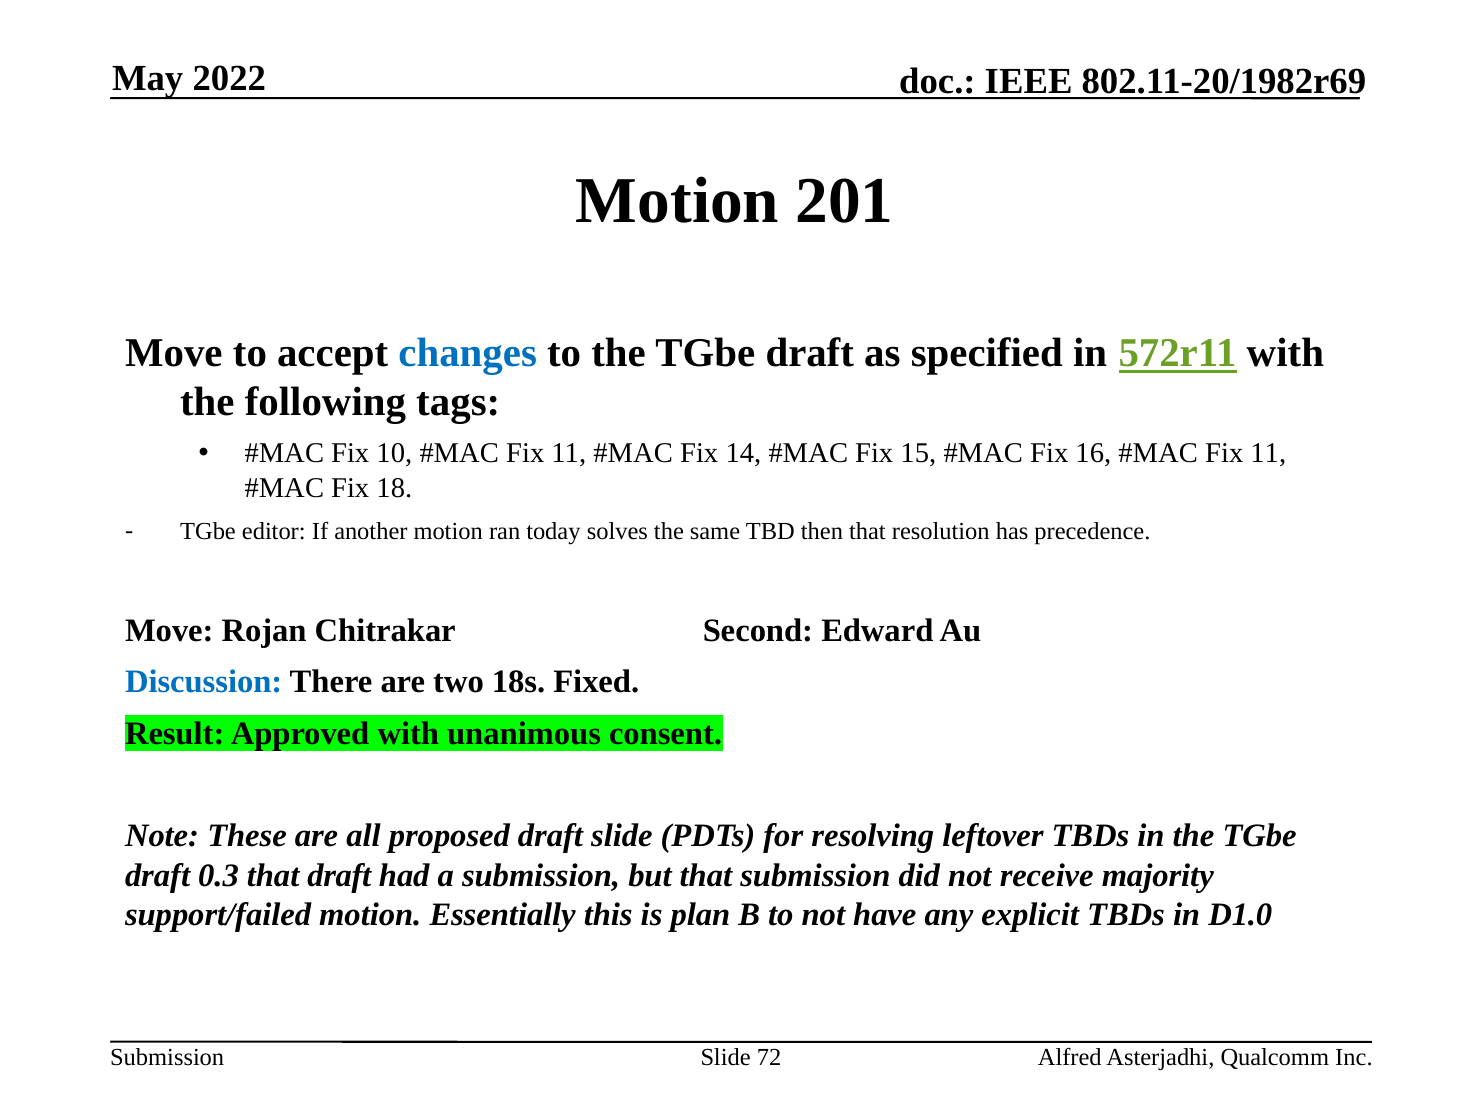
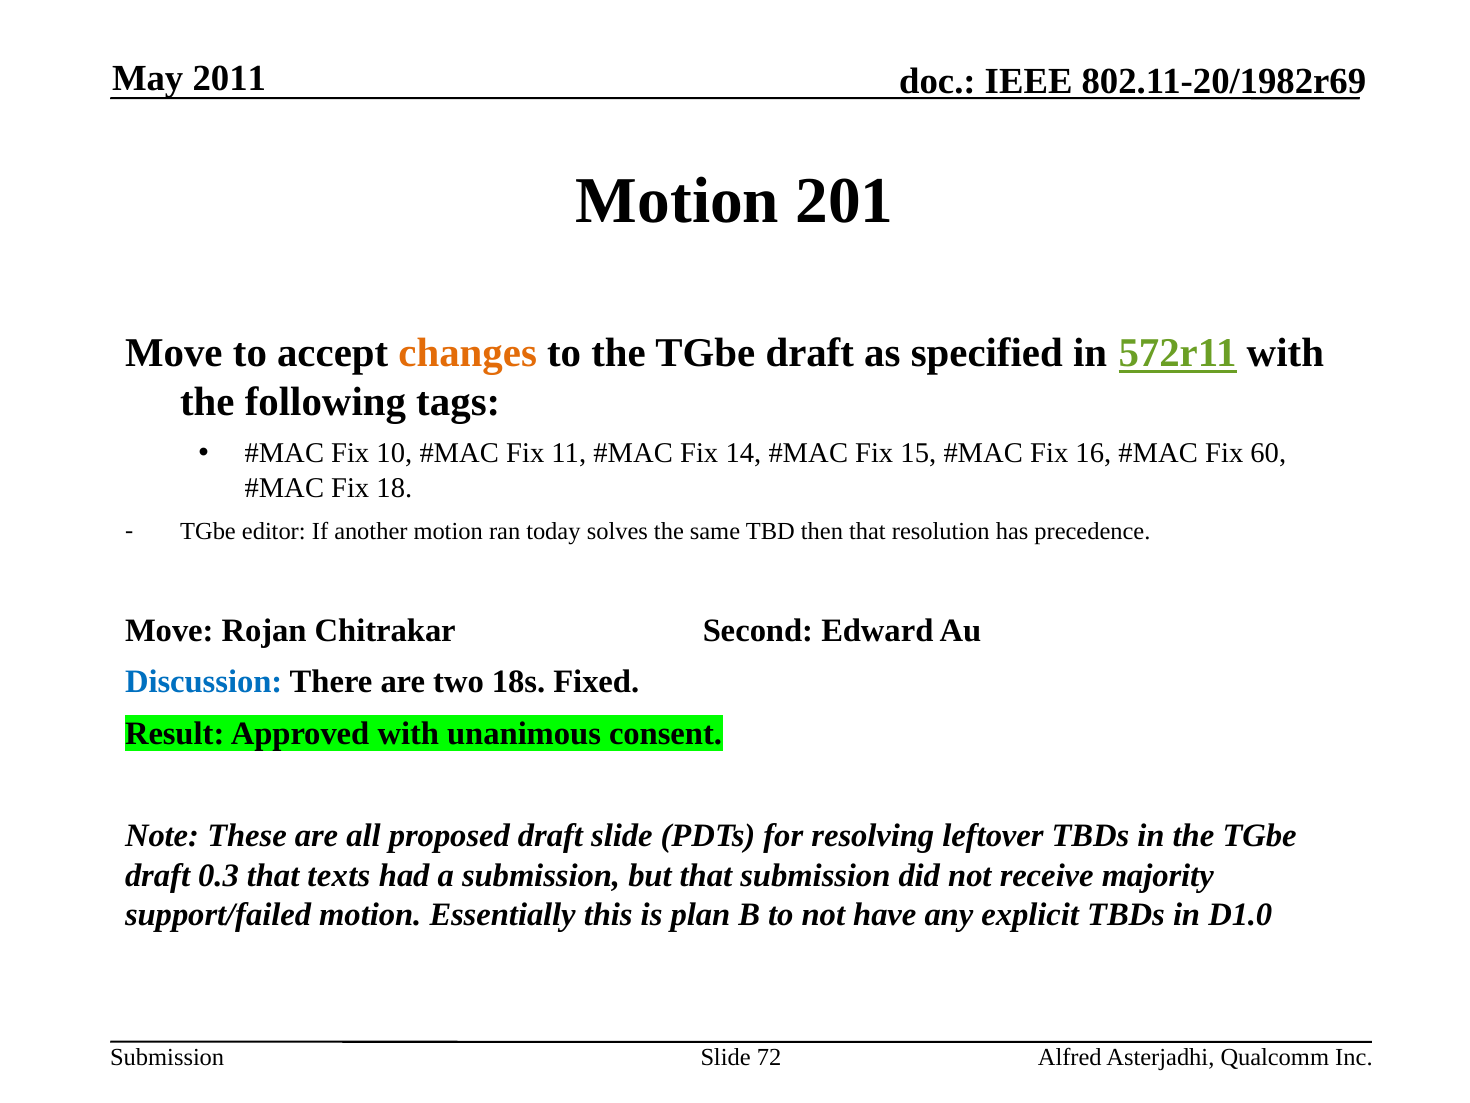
2022: 2022 -> 2011 (229, 78)
changes colour: blue -> orange (468, 353)
11: 11 -> 60 (1268, 453)
that draft: draft -> texts (339, 875)
